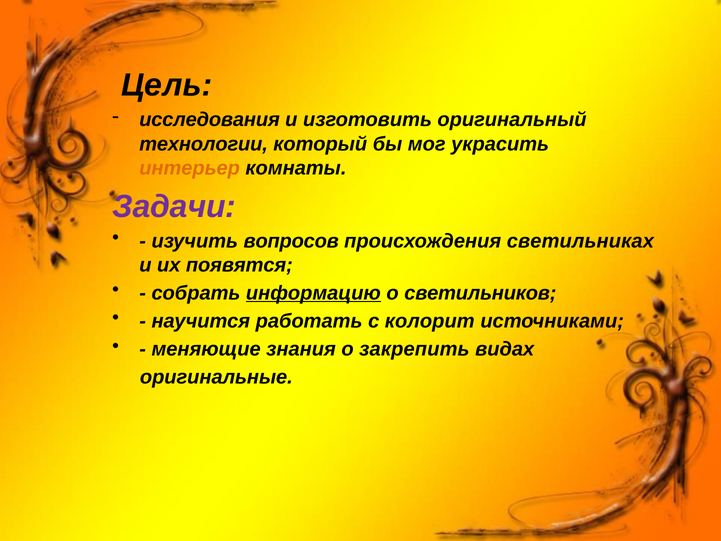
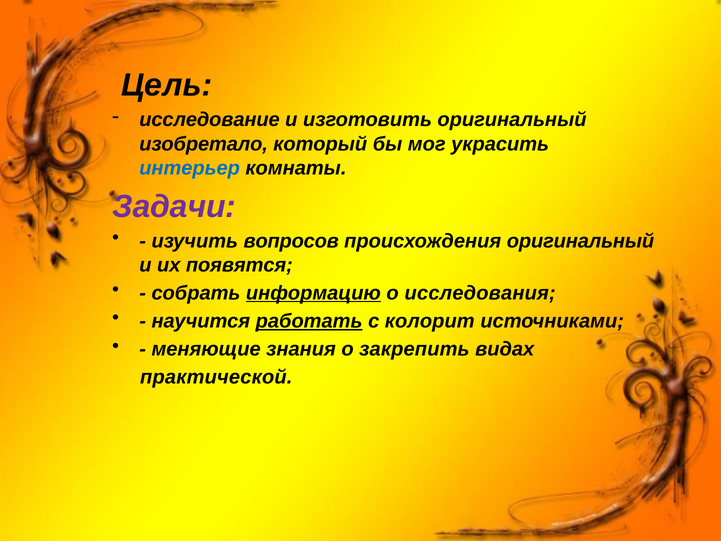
исследования: исследования -> исследование (209, 120)
технологии: технологии -> изобретало (204, 144)
интерьер colour: orange -> blue (190, 168)
происхождения светильниках: светильниках -> оригинальный (581, 241)
светильников: светильников -> исследования (480, 293)
работать underline: none -> present (309, 321)
оригинальные: оригинальные -> практической (216, 377)
